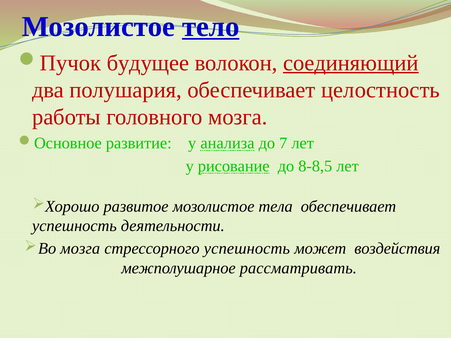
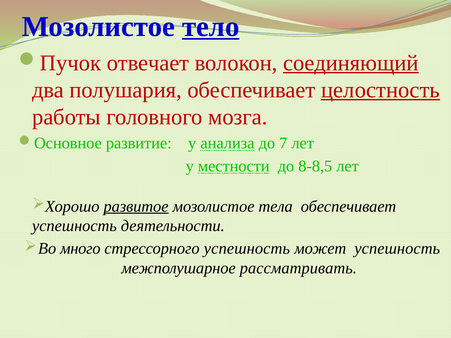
будущее: будущее -> отвечает (148, 63)
целостность underline: none -> present (381, 90)
рисование: рисование -> местности (234, 166)
развитое underline: none -> present (136, 206)
мозга: мозга -> много (80, 249)
может воздействия: воздействия -> успешность (397, 249)
